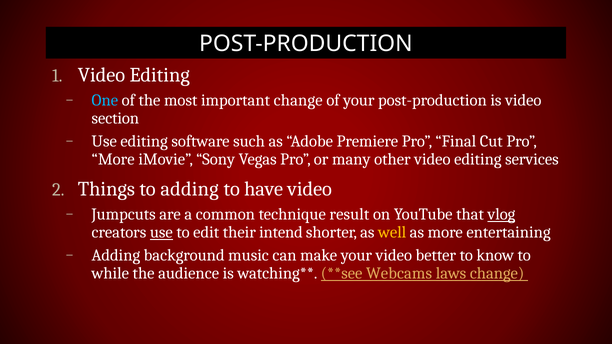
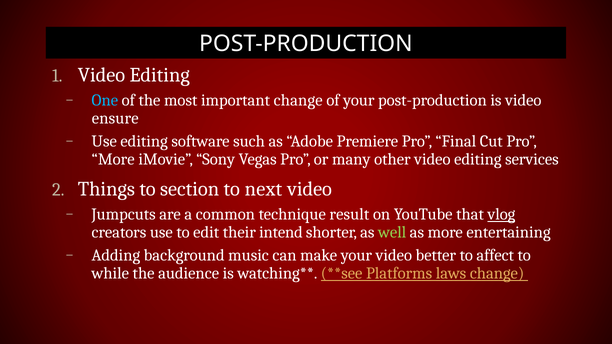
section: section -> ensure (115, 118)
to adding: adding -> section (190, 189)
have: have -> next (263, 189)
use underline: present -> none (161, 232)
well colour: yellow -> light green (392, 232)
know: know -> affect (495, 256)
Webcams: Webcams -> Platforms (399, 273)
